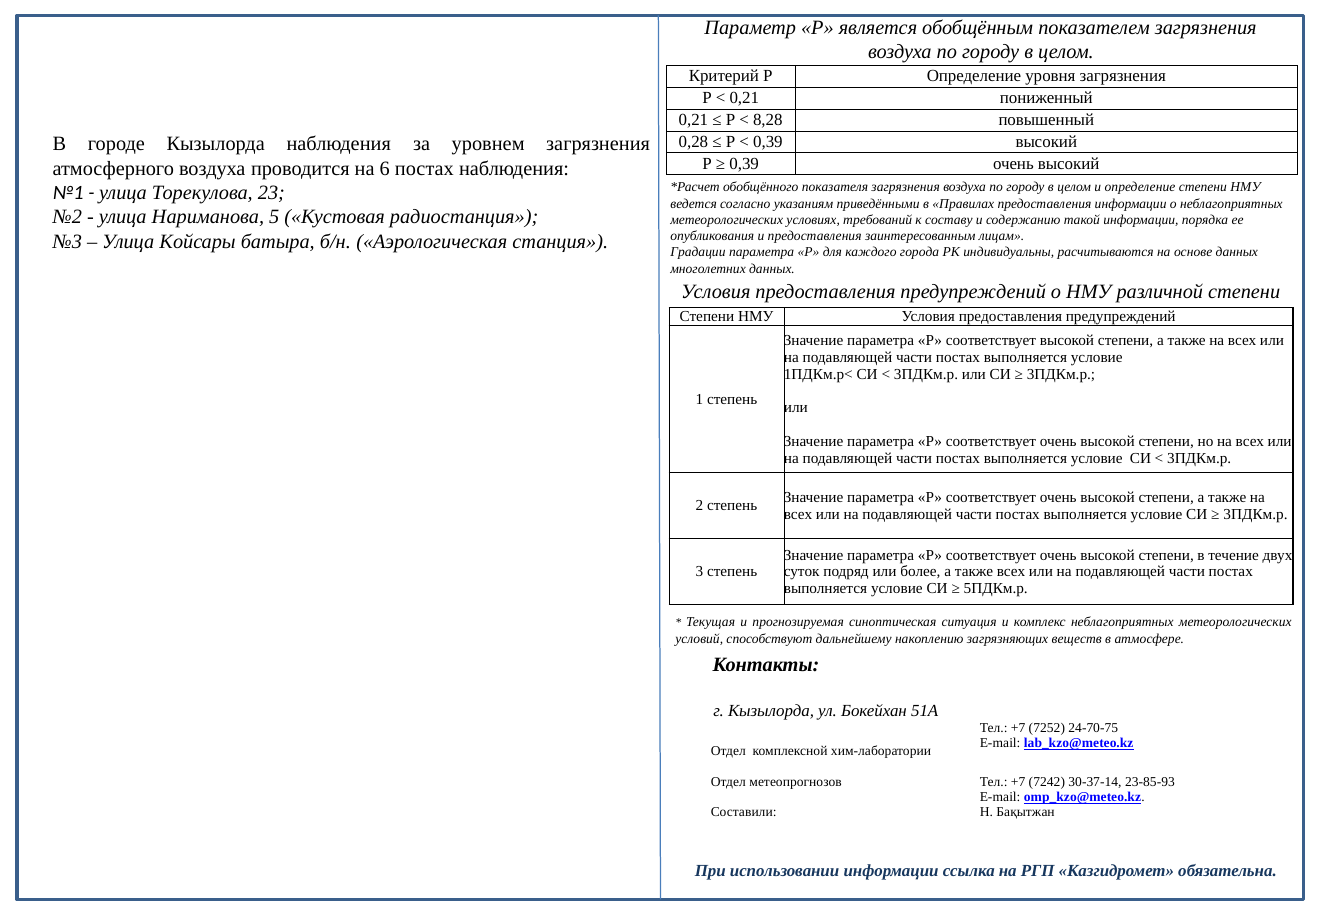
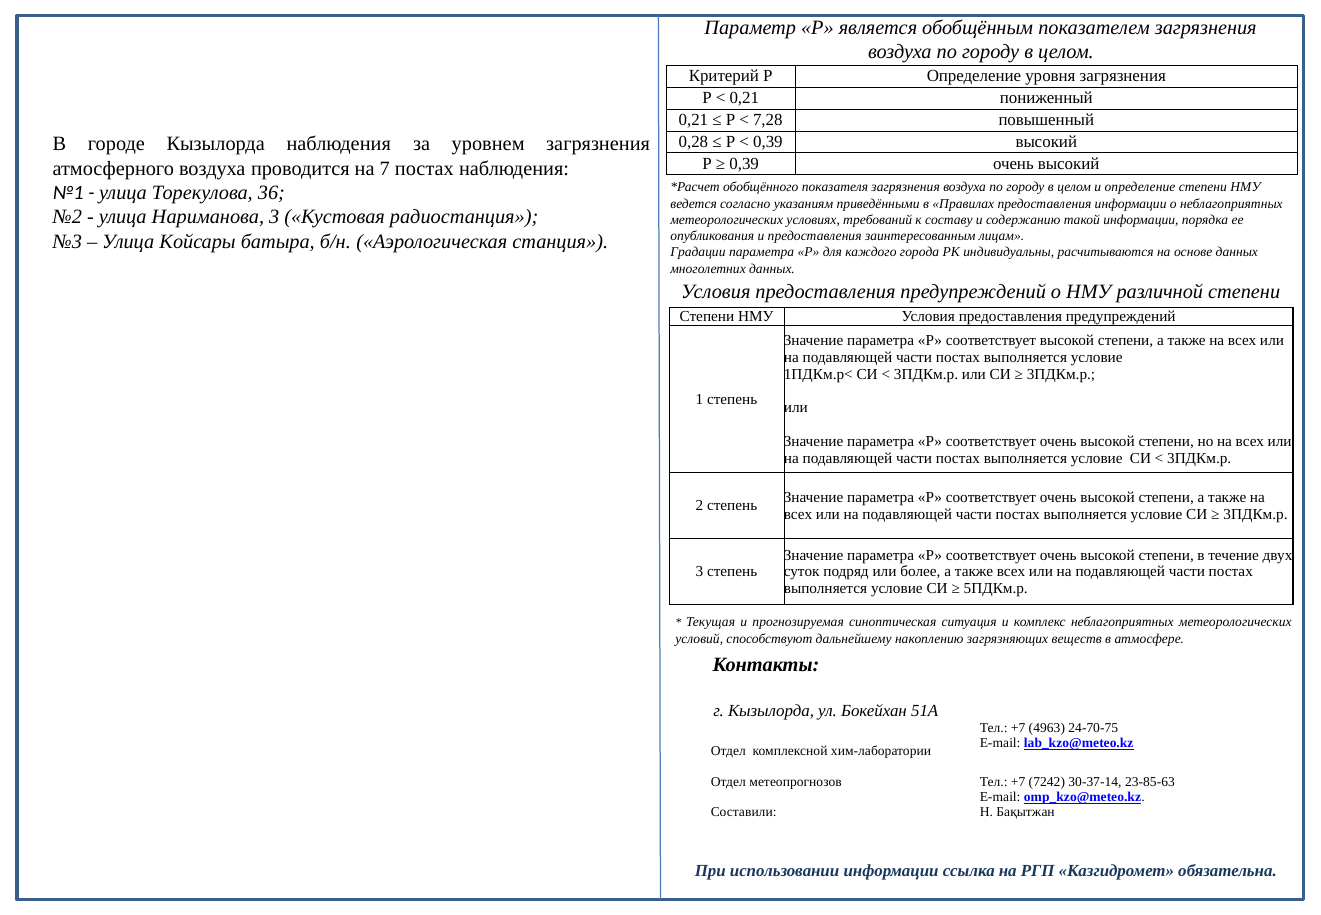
8,28: 8,28 -> 7,28 (768, 120)
6: 6 -> 7 (385, 168)
23: 23 -> 36 (271, 193)
Нариманова 5: 5 -> 3 (274, 217)
7252: 7252 -> 4963 (1047, 728)
23-85-93: 23-85-93 -> 23-85-63 (1150, 781)
